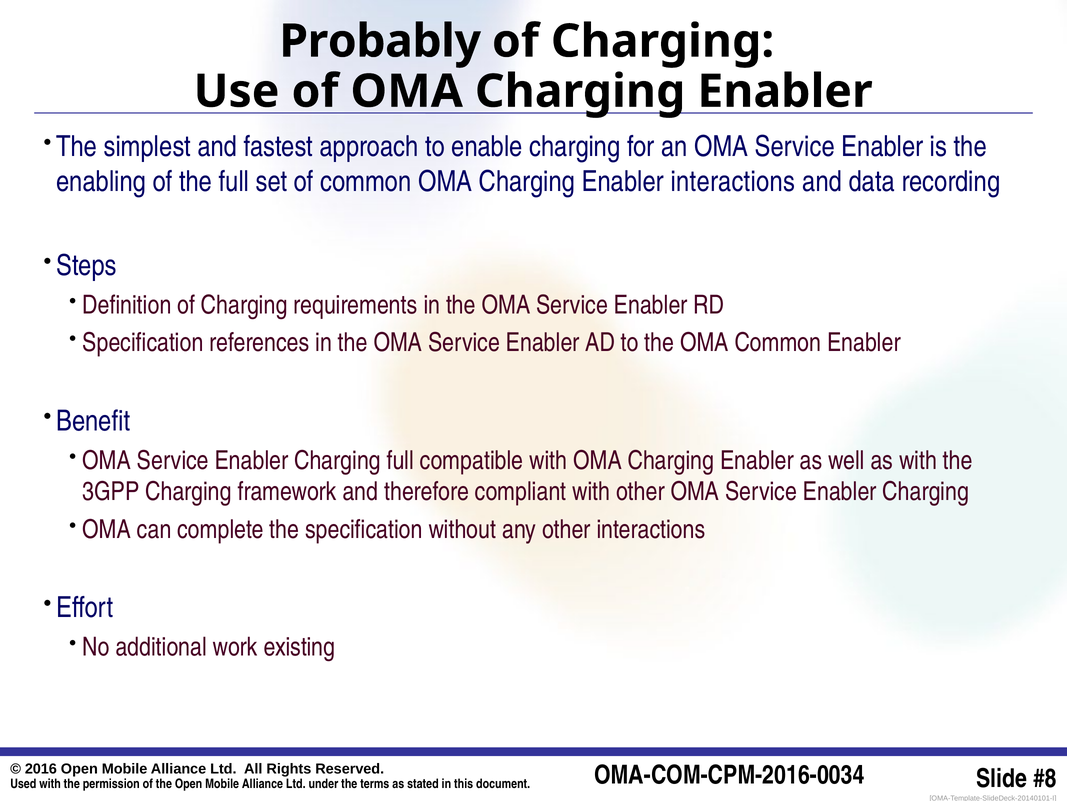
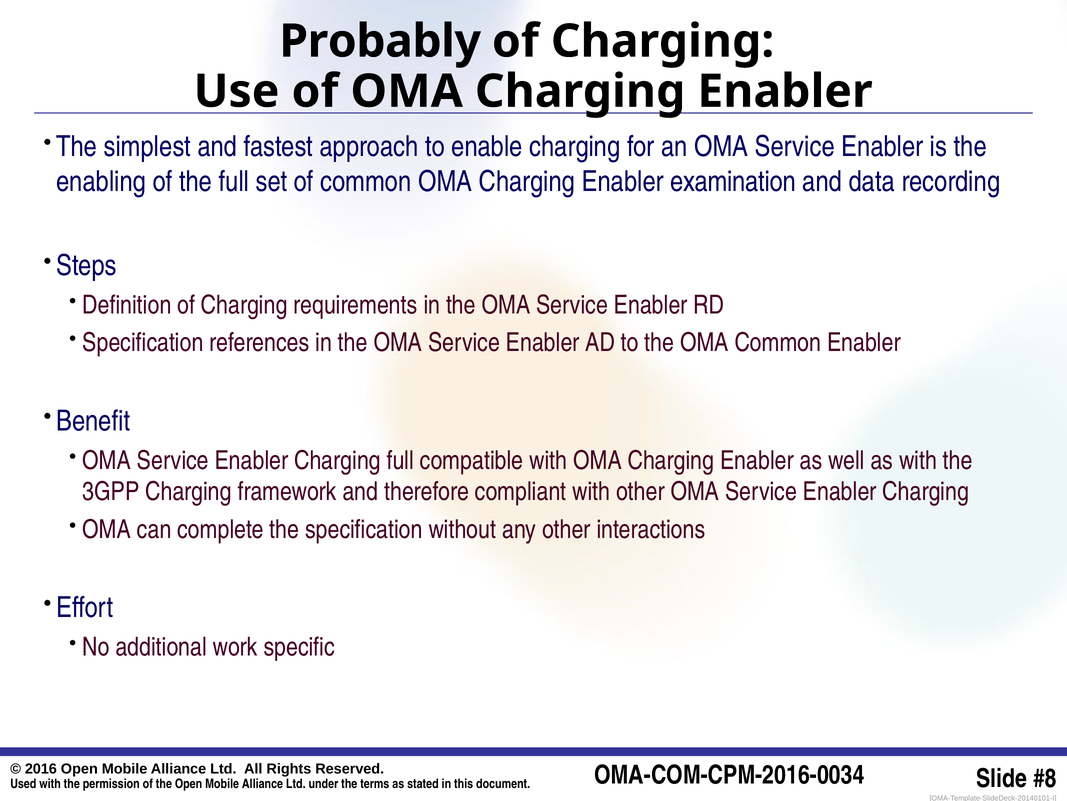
Enabler interactions: interactions -> examination (733, 181)
existing: existing -> specific (299, 647)
